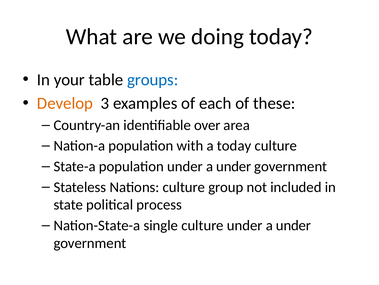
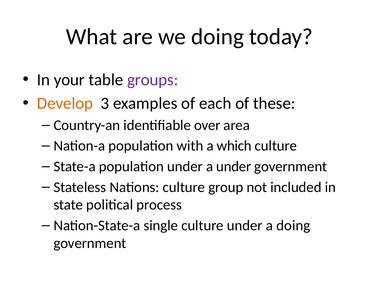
groups colour: blue -> purple (153, 80)
a today: today -> which (234, 145)
culture under a under: under -> doing (293, 225)
